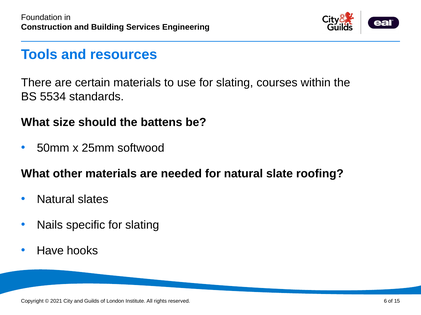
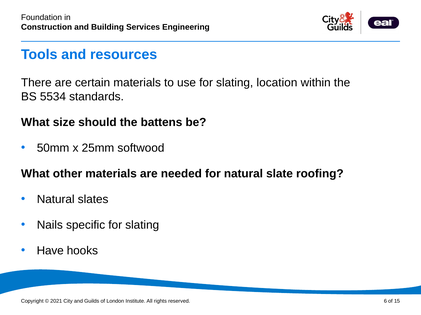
courses: courses -> location (277, 83)
